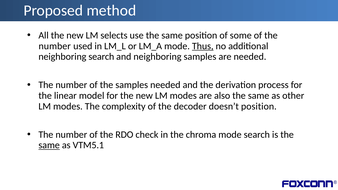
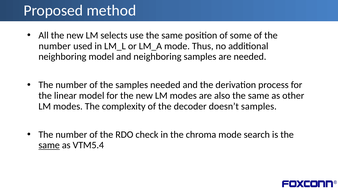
Thus underline: present -> none (203, 46)
neighboring search: search -> model (101, 57)
doesn’t position: position -> samples (259, 106)
VTM5.1: VTM5.1 -> VTM5.4 (88, 145)
